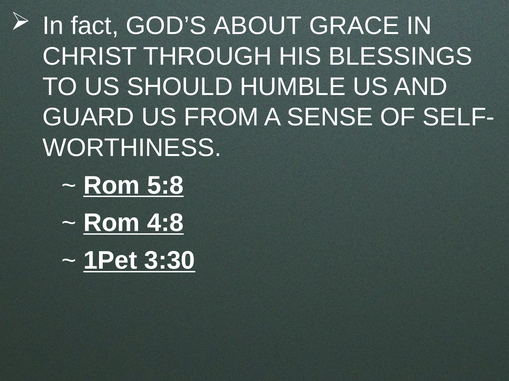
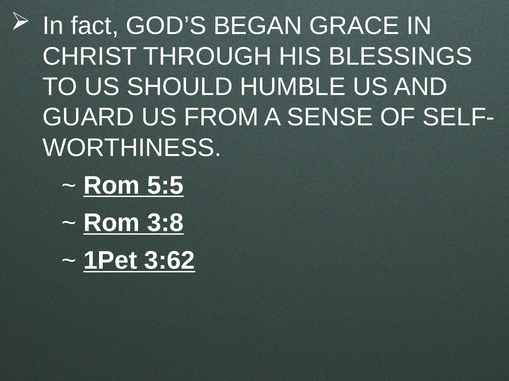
ABOUT: ABOUT -> BEGAN (258, 26)
5:8: 5:8 -> 5:5 (165, 186)
4:8: 4:8 -> 3:8 (165, 223)
3:30: 3:30 -> 3:62 (170, 261)
